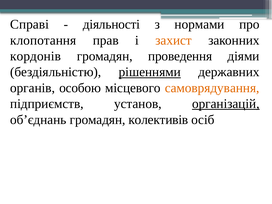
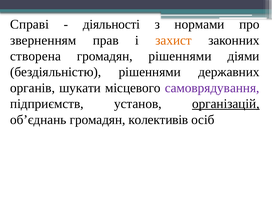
клопотання: клопотання -> зверненням (43, 40)
кордонів: кордонів -> створена (36, 56)
громадян проведення: проведення -> рішеннями (180, 56)
рішеннями underline: present -> none (150, 72)
особою: особою -> шукати (80, 88)
самоврядування colour: orange -> purple (212, 88)
